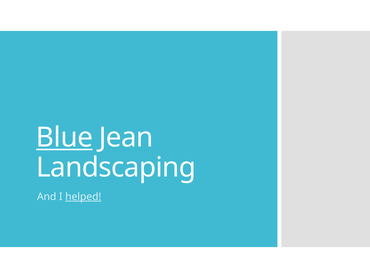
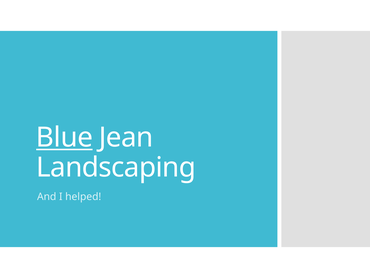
helped underline: present -> none (83, 196)
